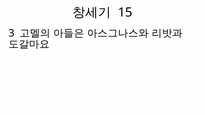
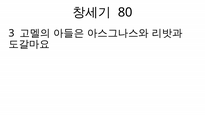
15: 15 -> 80 (125, 12)
